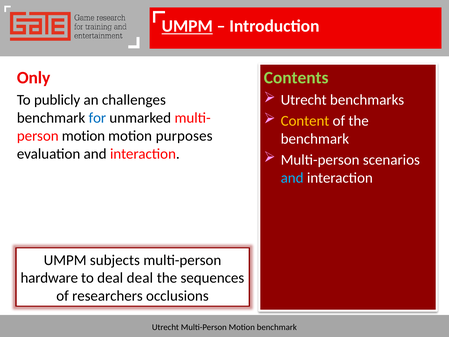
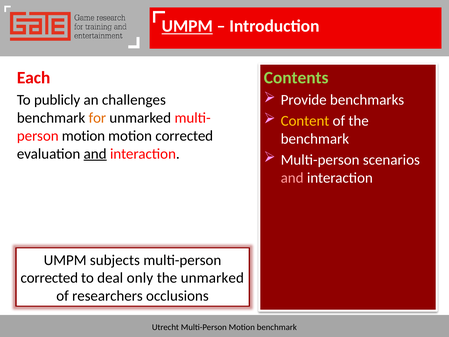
Only: Only -> Each (34, 78)
Utrecht: Utrecht -> Provide (304, 100)
for colour: blue -> orange (97, 118)
motion purposes: purposes -> corrected (184, 136)
and underline: none -> present (95, 154)
and colour: light blue -> pink (292, 178)
hardware: hardware -> corrected (49, 278)
deal deal: deal -> only (140, 278)
the sequences: sequences -> unmarked (212, 278)
